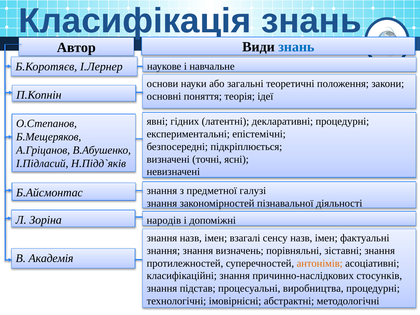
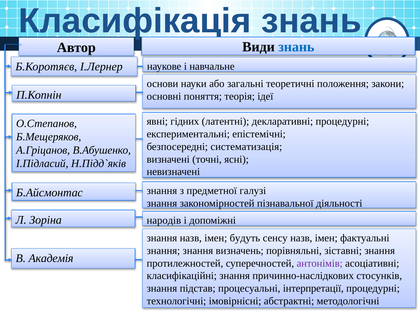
підкріплюється: підкріплюється -> систематизація (246, 147)
взагалі: взагалі -> будуть (245, 238)
антонімів colour: orange -> purple (320, 263)
виробництва: виробництва -> інтерпретації (313, 288)
